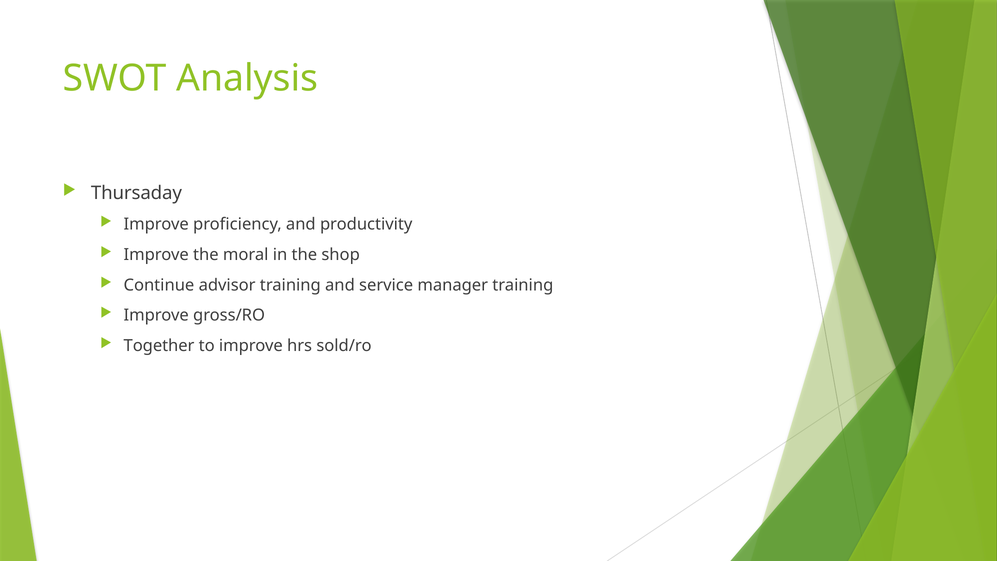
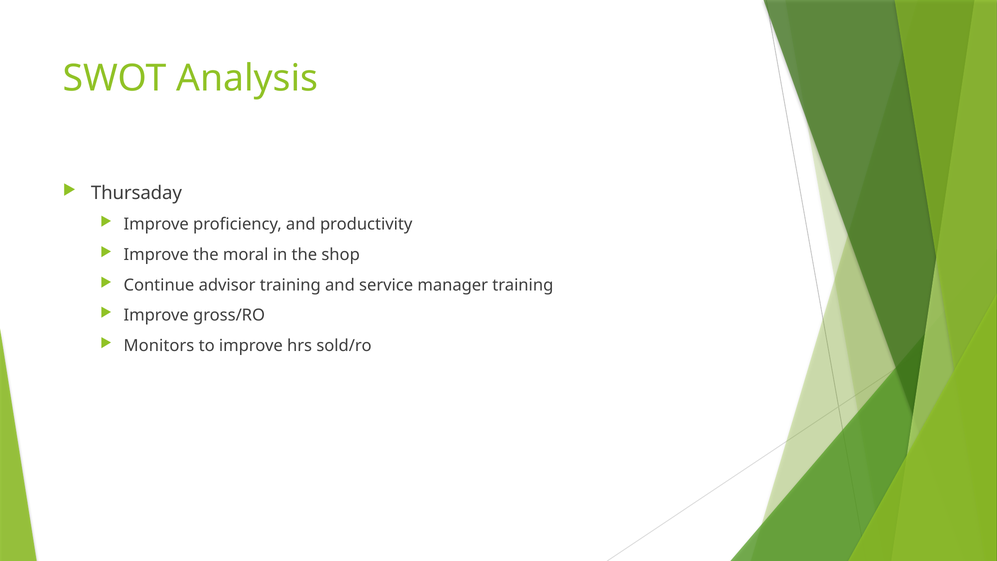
Together: Together -> Monitors (159, 346)
